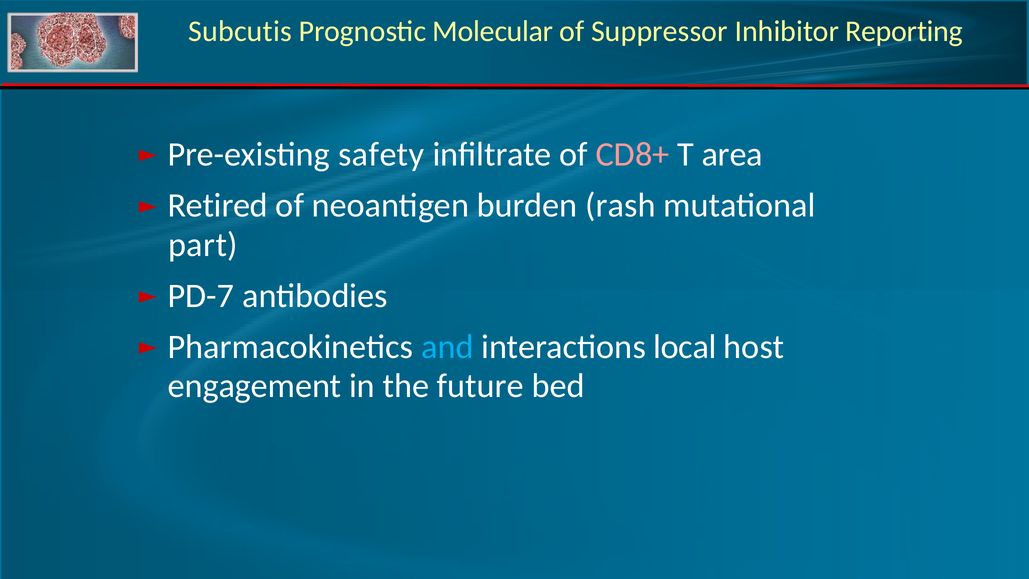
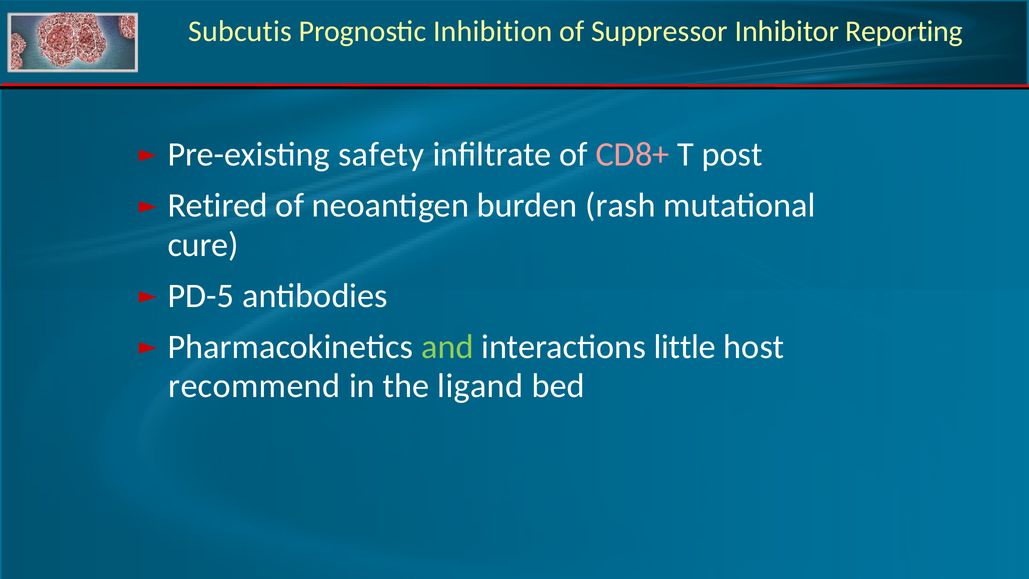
Molecular: Molecular -> Inhibition (493, 31)
area: area -> post (732, 154)
part: part -> cure (203, 245)
PD-7: PD-7 -> PD-5 (201, 296)
and colour: light blue -> light green (447, 347)
local: local -> little (685, 347)
engagement: engagement -> recommend (254, 386)
future: future -> ligand (480, 386)
